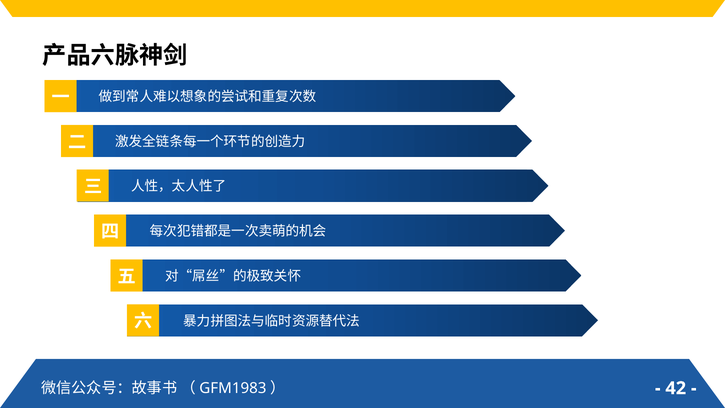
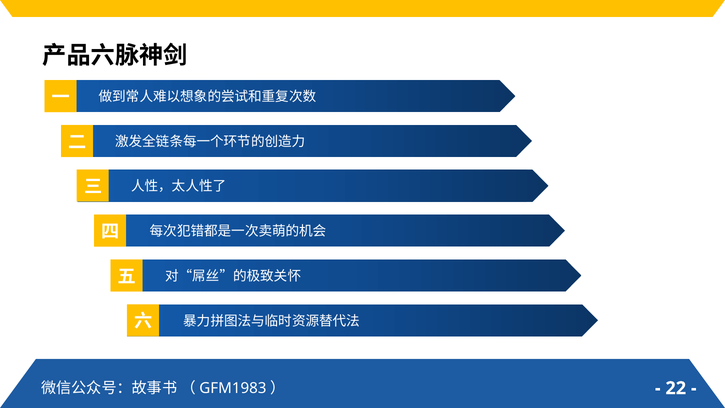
42: 42 -> 22 (676, 388)
